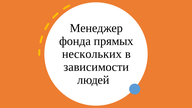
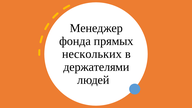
зависимости: зависимости -> держателями (96, 67)
